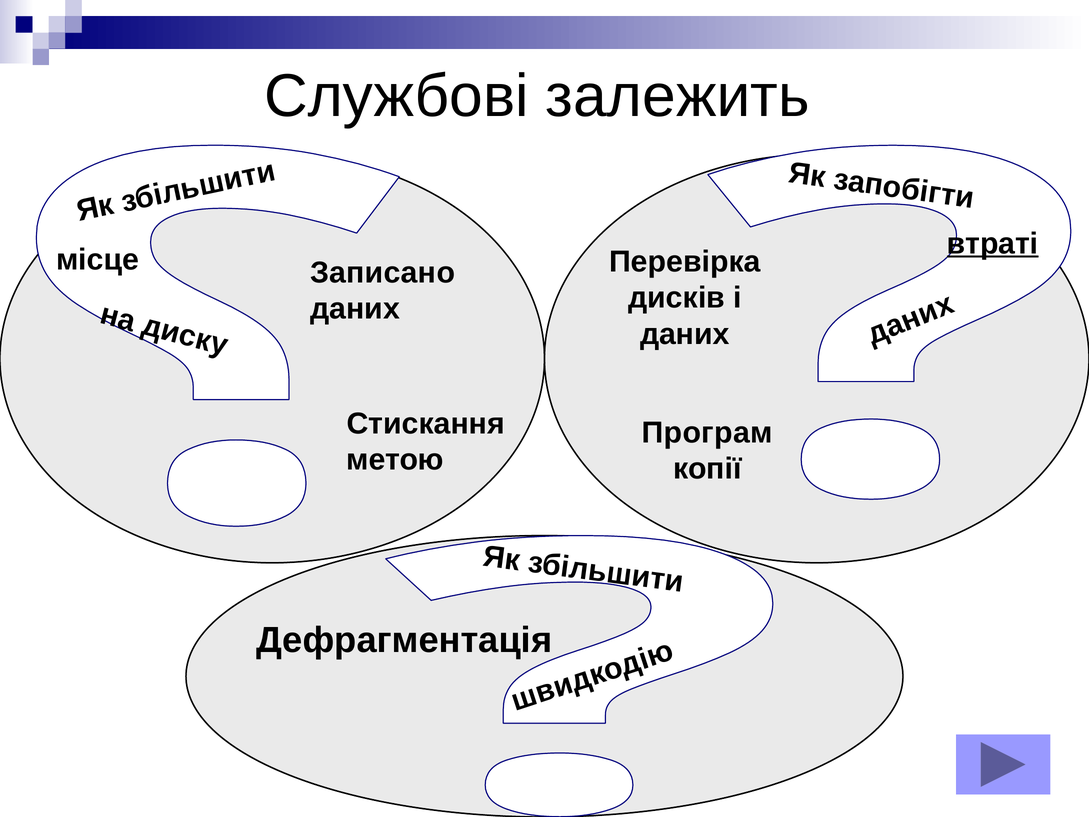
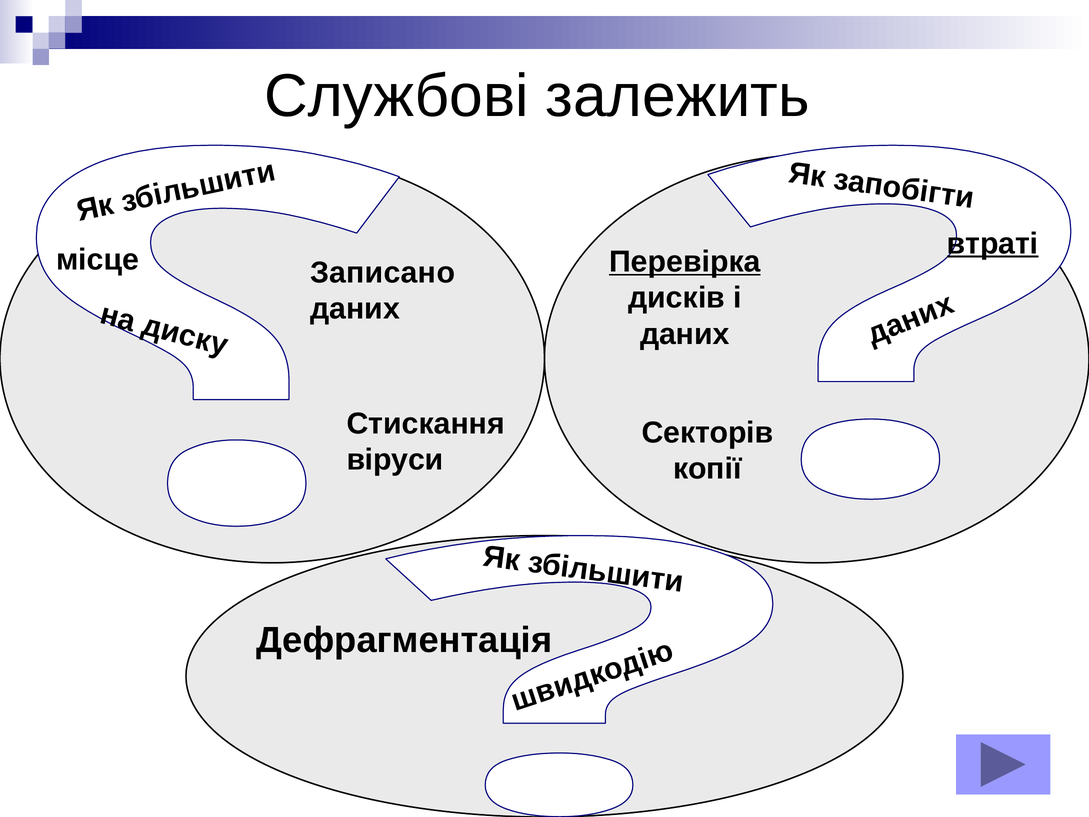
Перевірка underline: none -> present (685, 262)
Програм: Програм -> Секторів (708, 432)
метою: метою -> віруси (395, 460)
